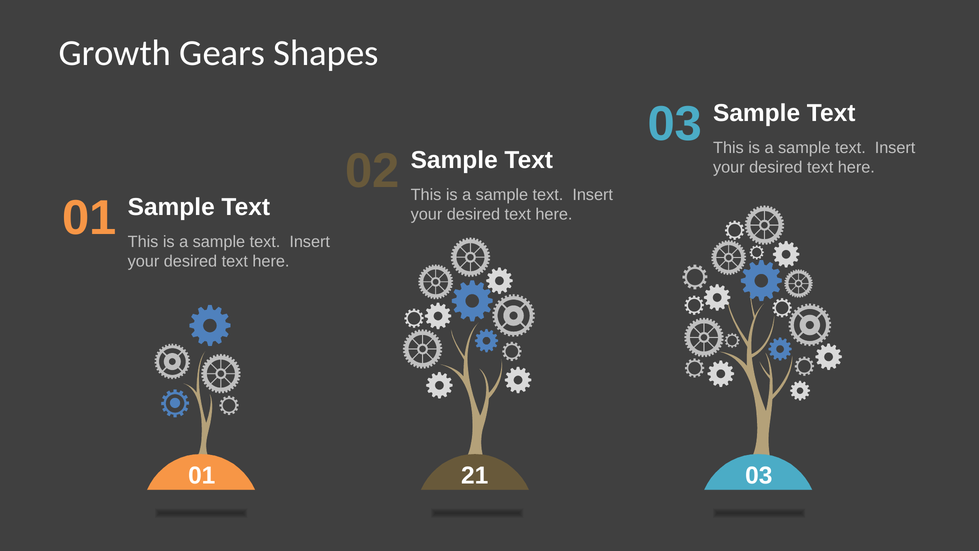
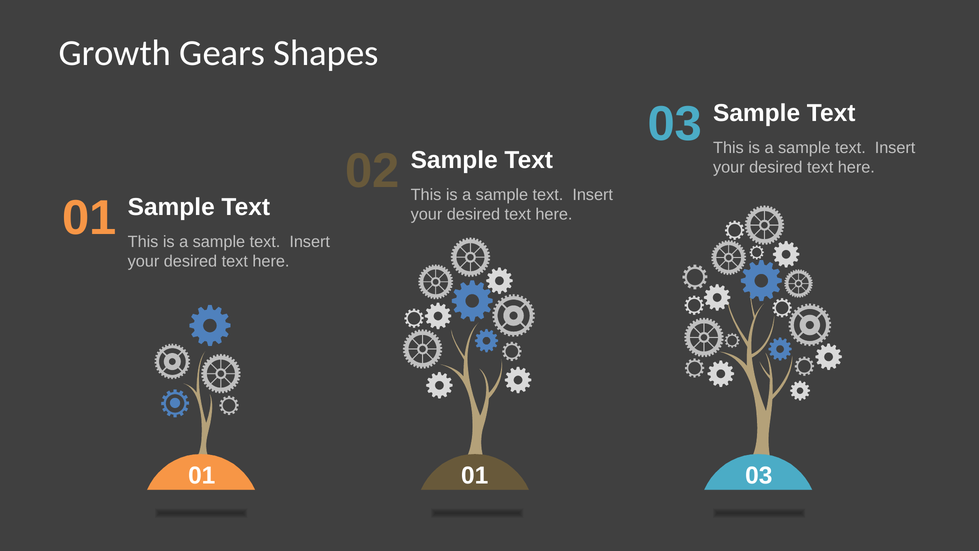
01 21: 21 -> 01 (475, 476)
